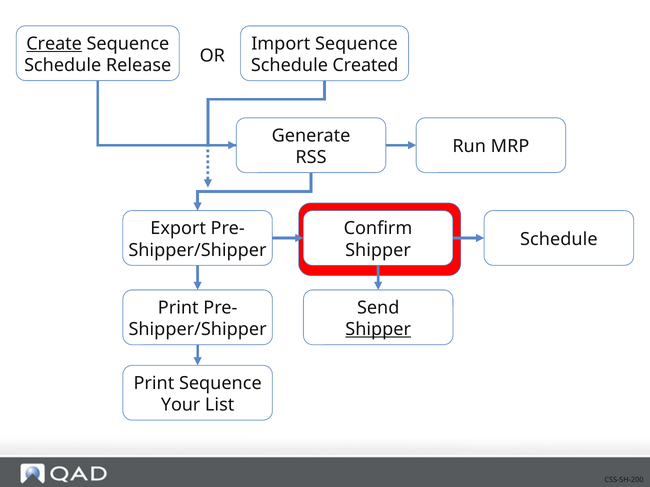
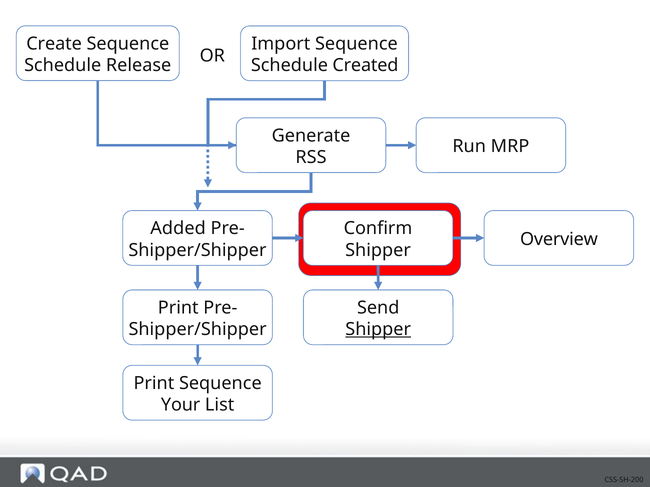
Create underline: present -> none (54, 44)
Export: Export -> Added (178, 229)
Schedule: Schedule -> Overview (559, 239)
